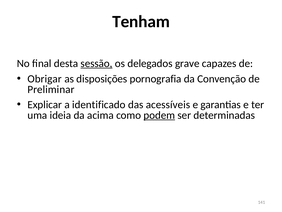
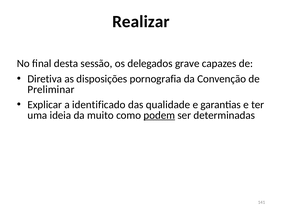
Tenham: Tenham -> Realizar (141, 22)
sessão underline: present -> none (97, 63)
Obrigar: Obrigar -> Diretiva (45, 79)
acessíveis: acessíveis -> qualidade (168, 104)
acima: acima -> muito (100, 115)
